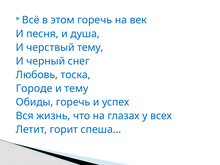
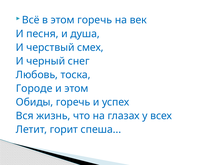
черствый тему: тему -> смех (90, 47)
и тему: тему -> этом (76, 88)
